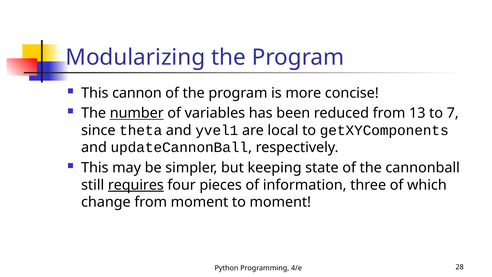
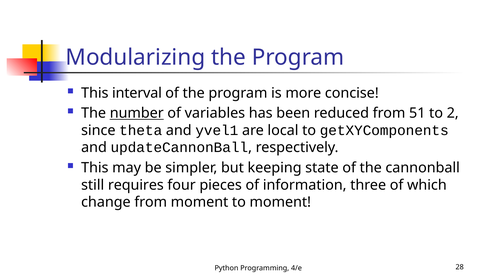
cannon: cannon -> interval (137, 93)
13: 13 -> 51 (417, 113)
7: 7 -> 2 (453, 113)
requires underline: present -> none (136, 185)
